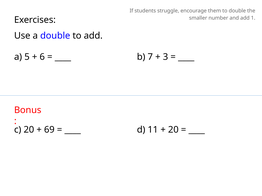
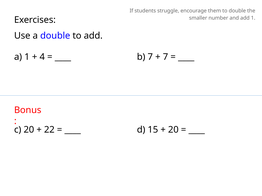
a 5: 5 -> 1 (27, 57)
6: 6 -> 4 (42, 57)
3: 3 -> 7 (165, 57)
69: 69 -> 22 (49, 130)
11: 11 -> 15 (153, 130)
